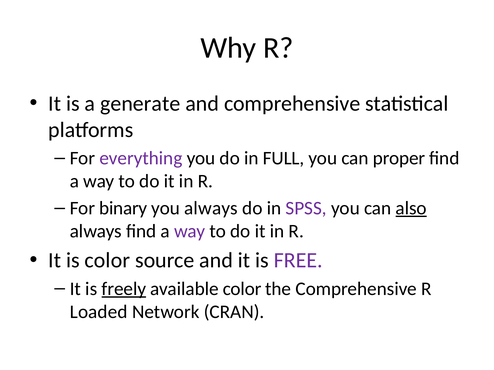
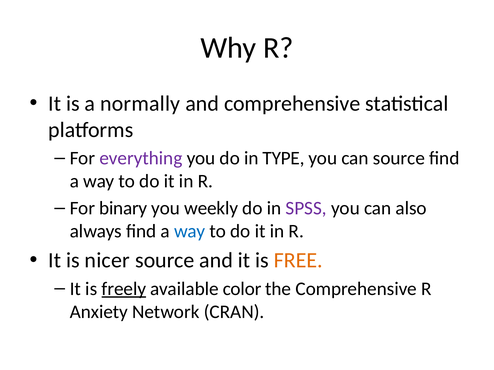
generate: generate -> normally (140, 104)
FULL: FULL -> TYPE (284, 158)
can proper: proper -> source (399, 158)
you always: always -> weekly (211, 208)
also underline: present -> none (411, 208)
way colour: purple -> blue (190, 231)
is color: color -> nicer (107, 261)
FREE colour: purple -> orange (298, 261)
Loaded: Loaded -> Anxiety (99, 312)
